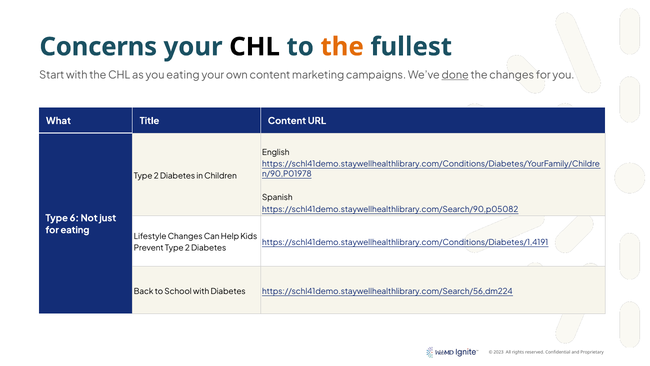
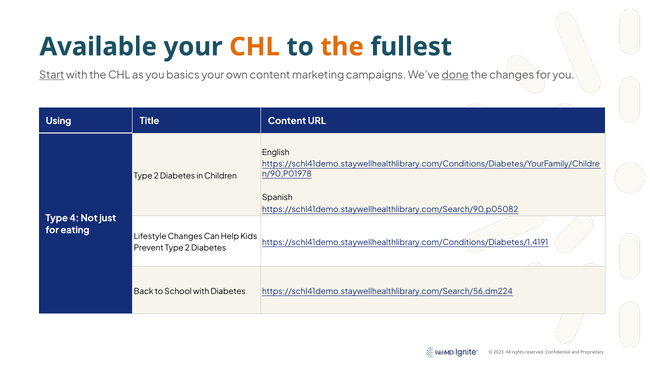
Concerns: Concerns -> Available (98, 47)
CHL colour: black -> orange (255, 47)
Start underline: none -> present (52, 75)
you eating: eating -> basics (183, 75)
What: What -> Using (59, 121)
6: 6 -> 4 (74, 218)
